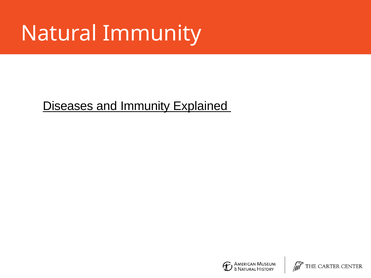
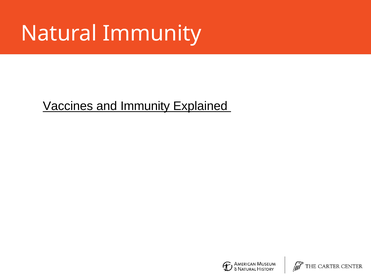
Diseases: Diseases -> Vaccines (68, 106)
